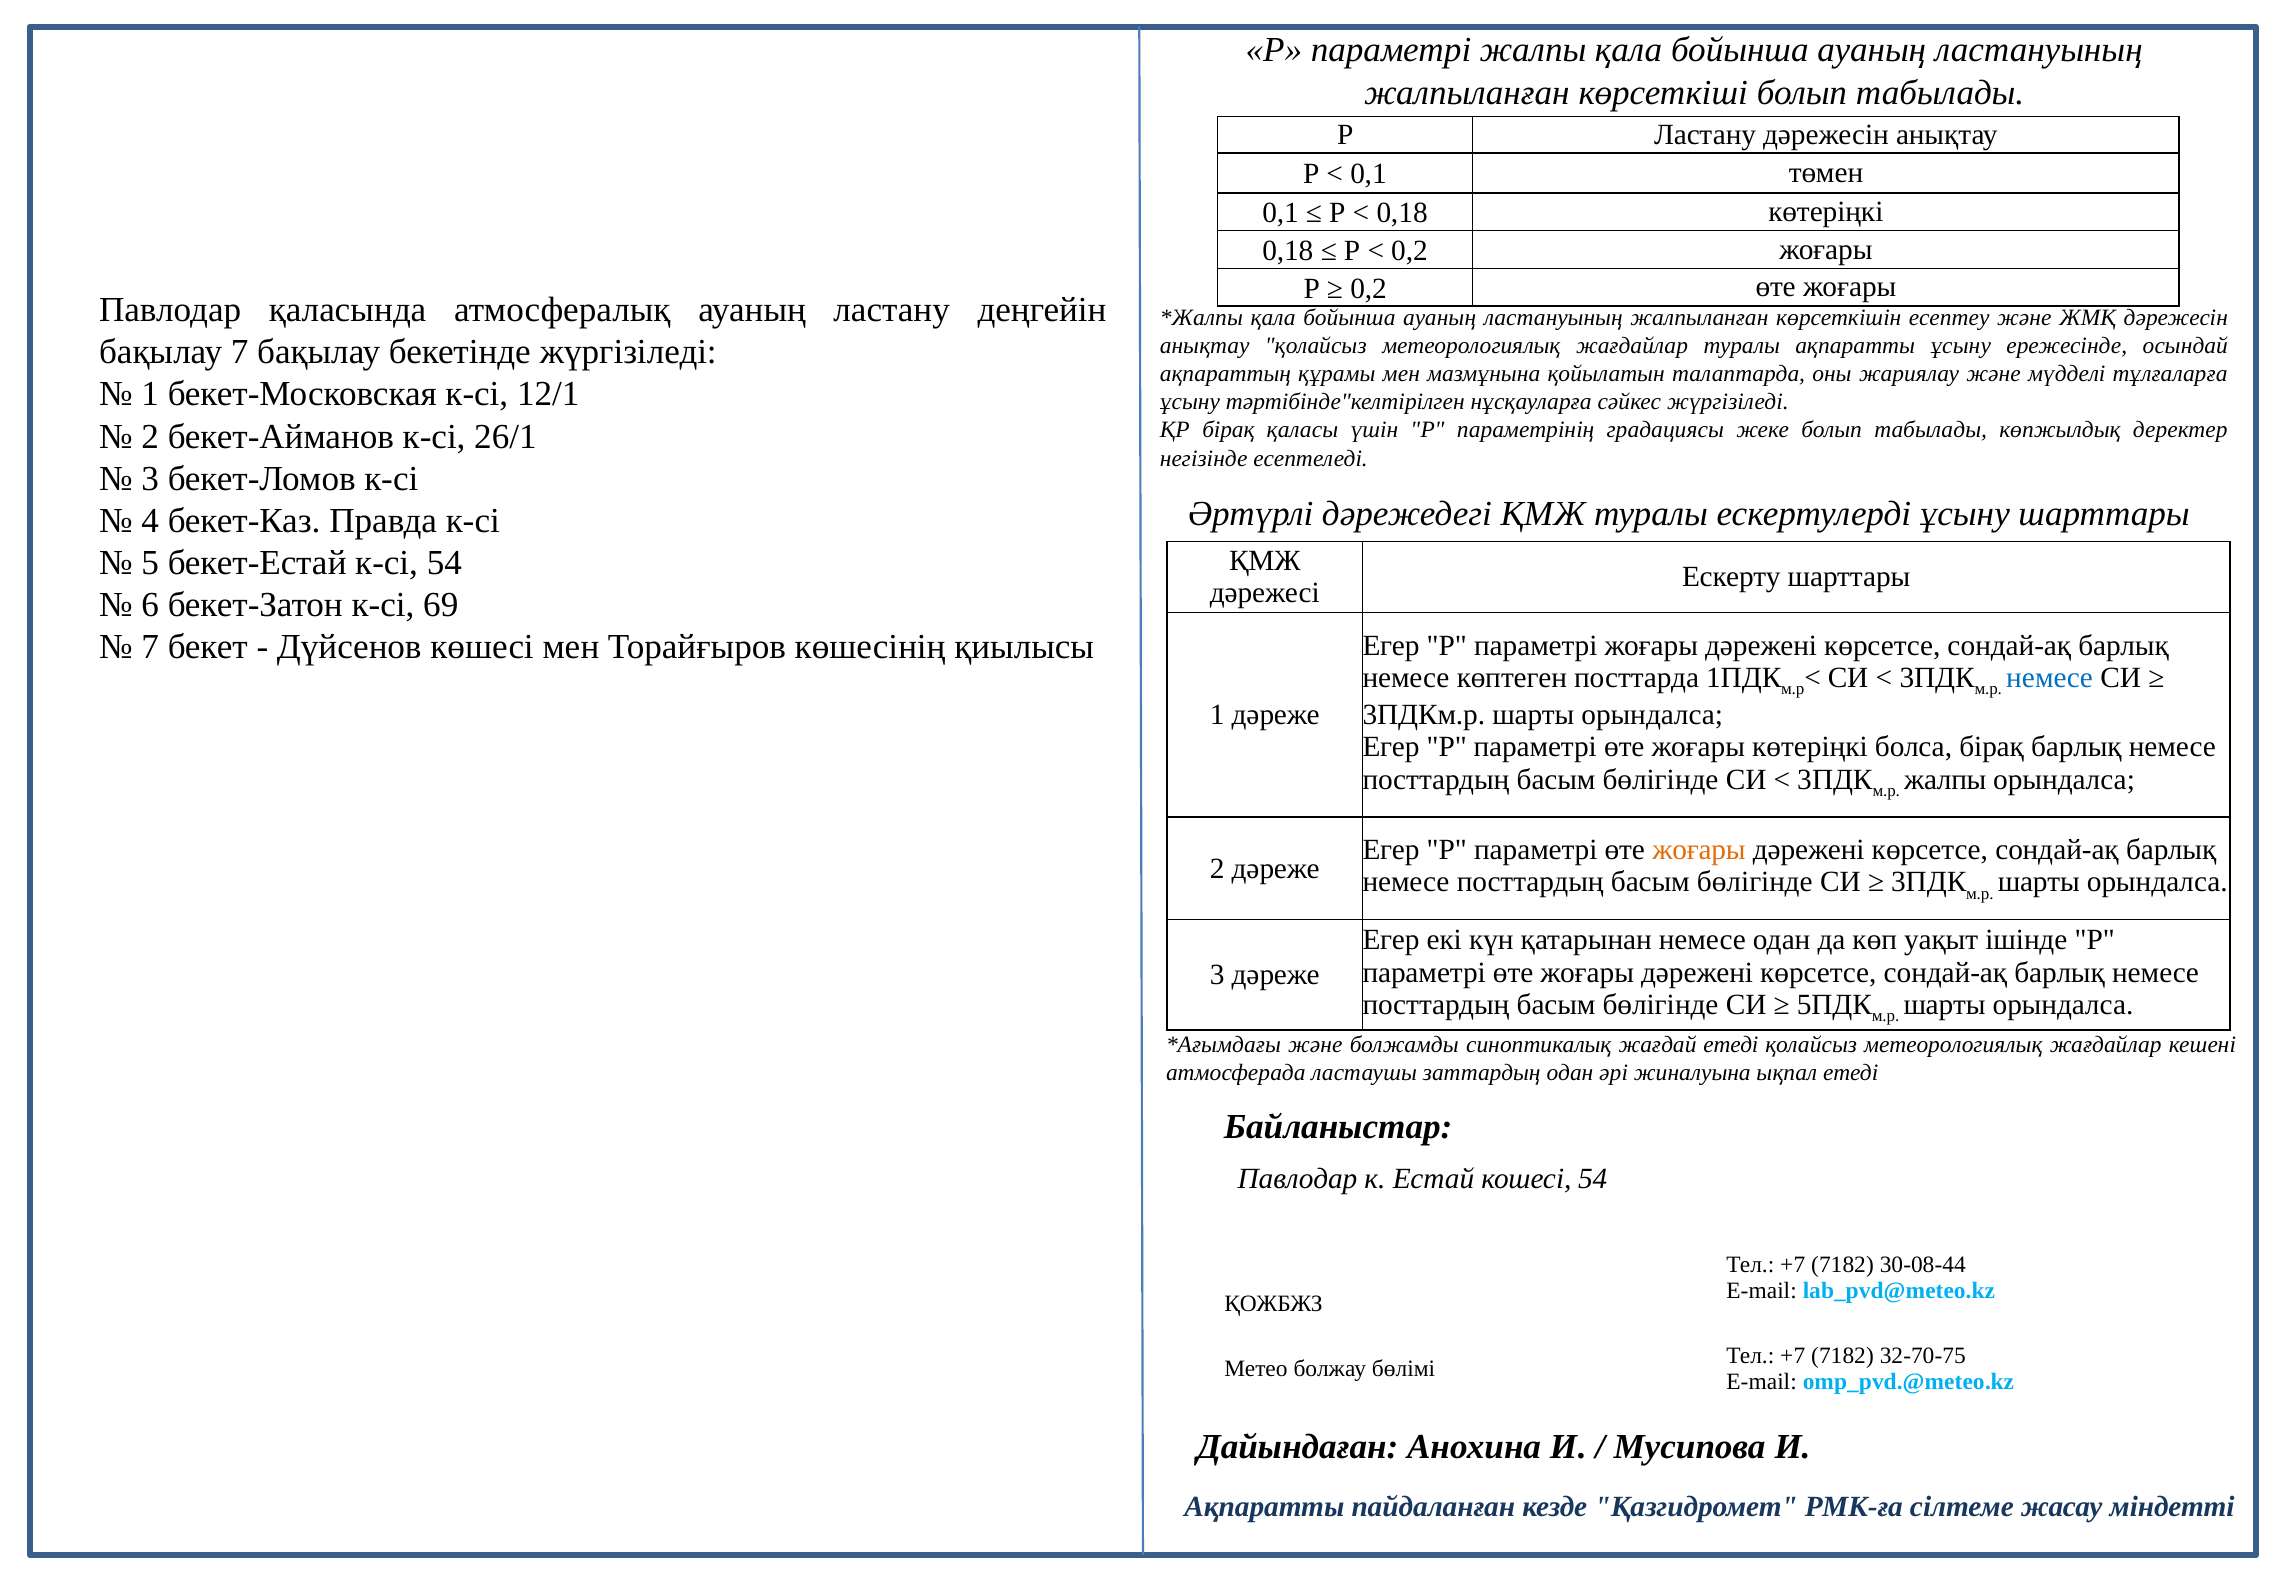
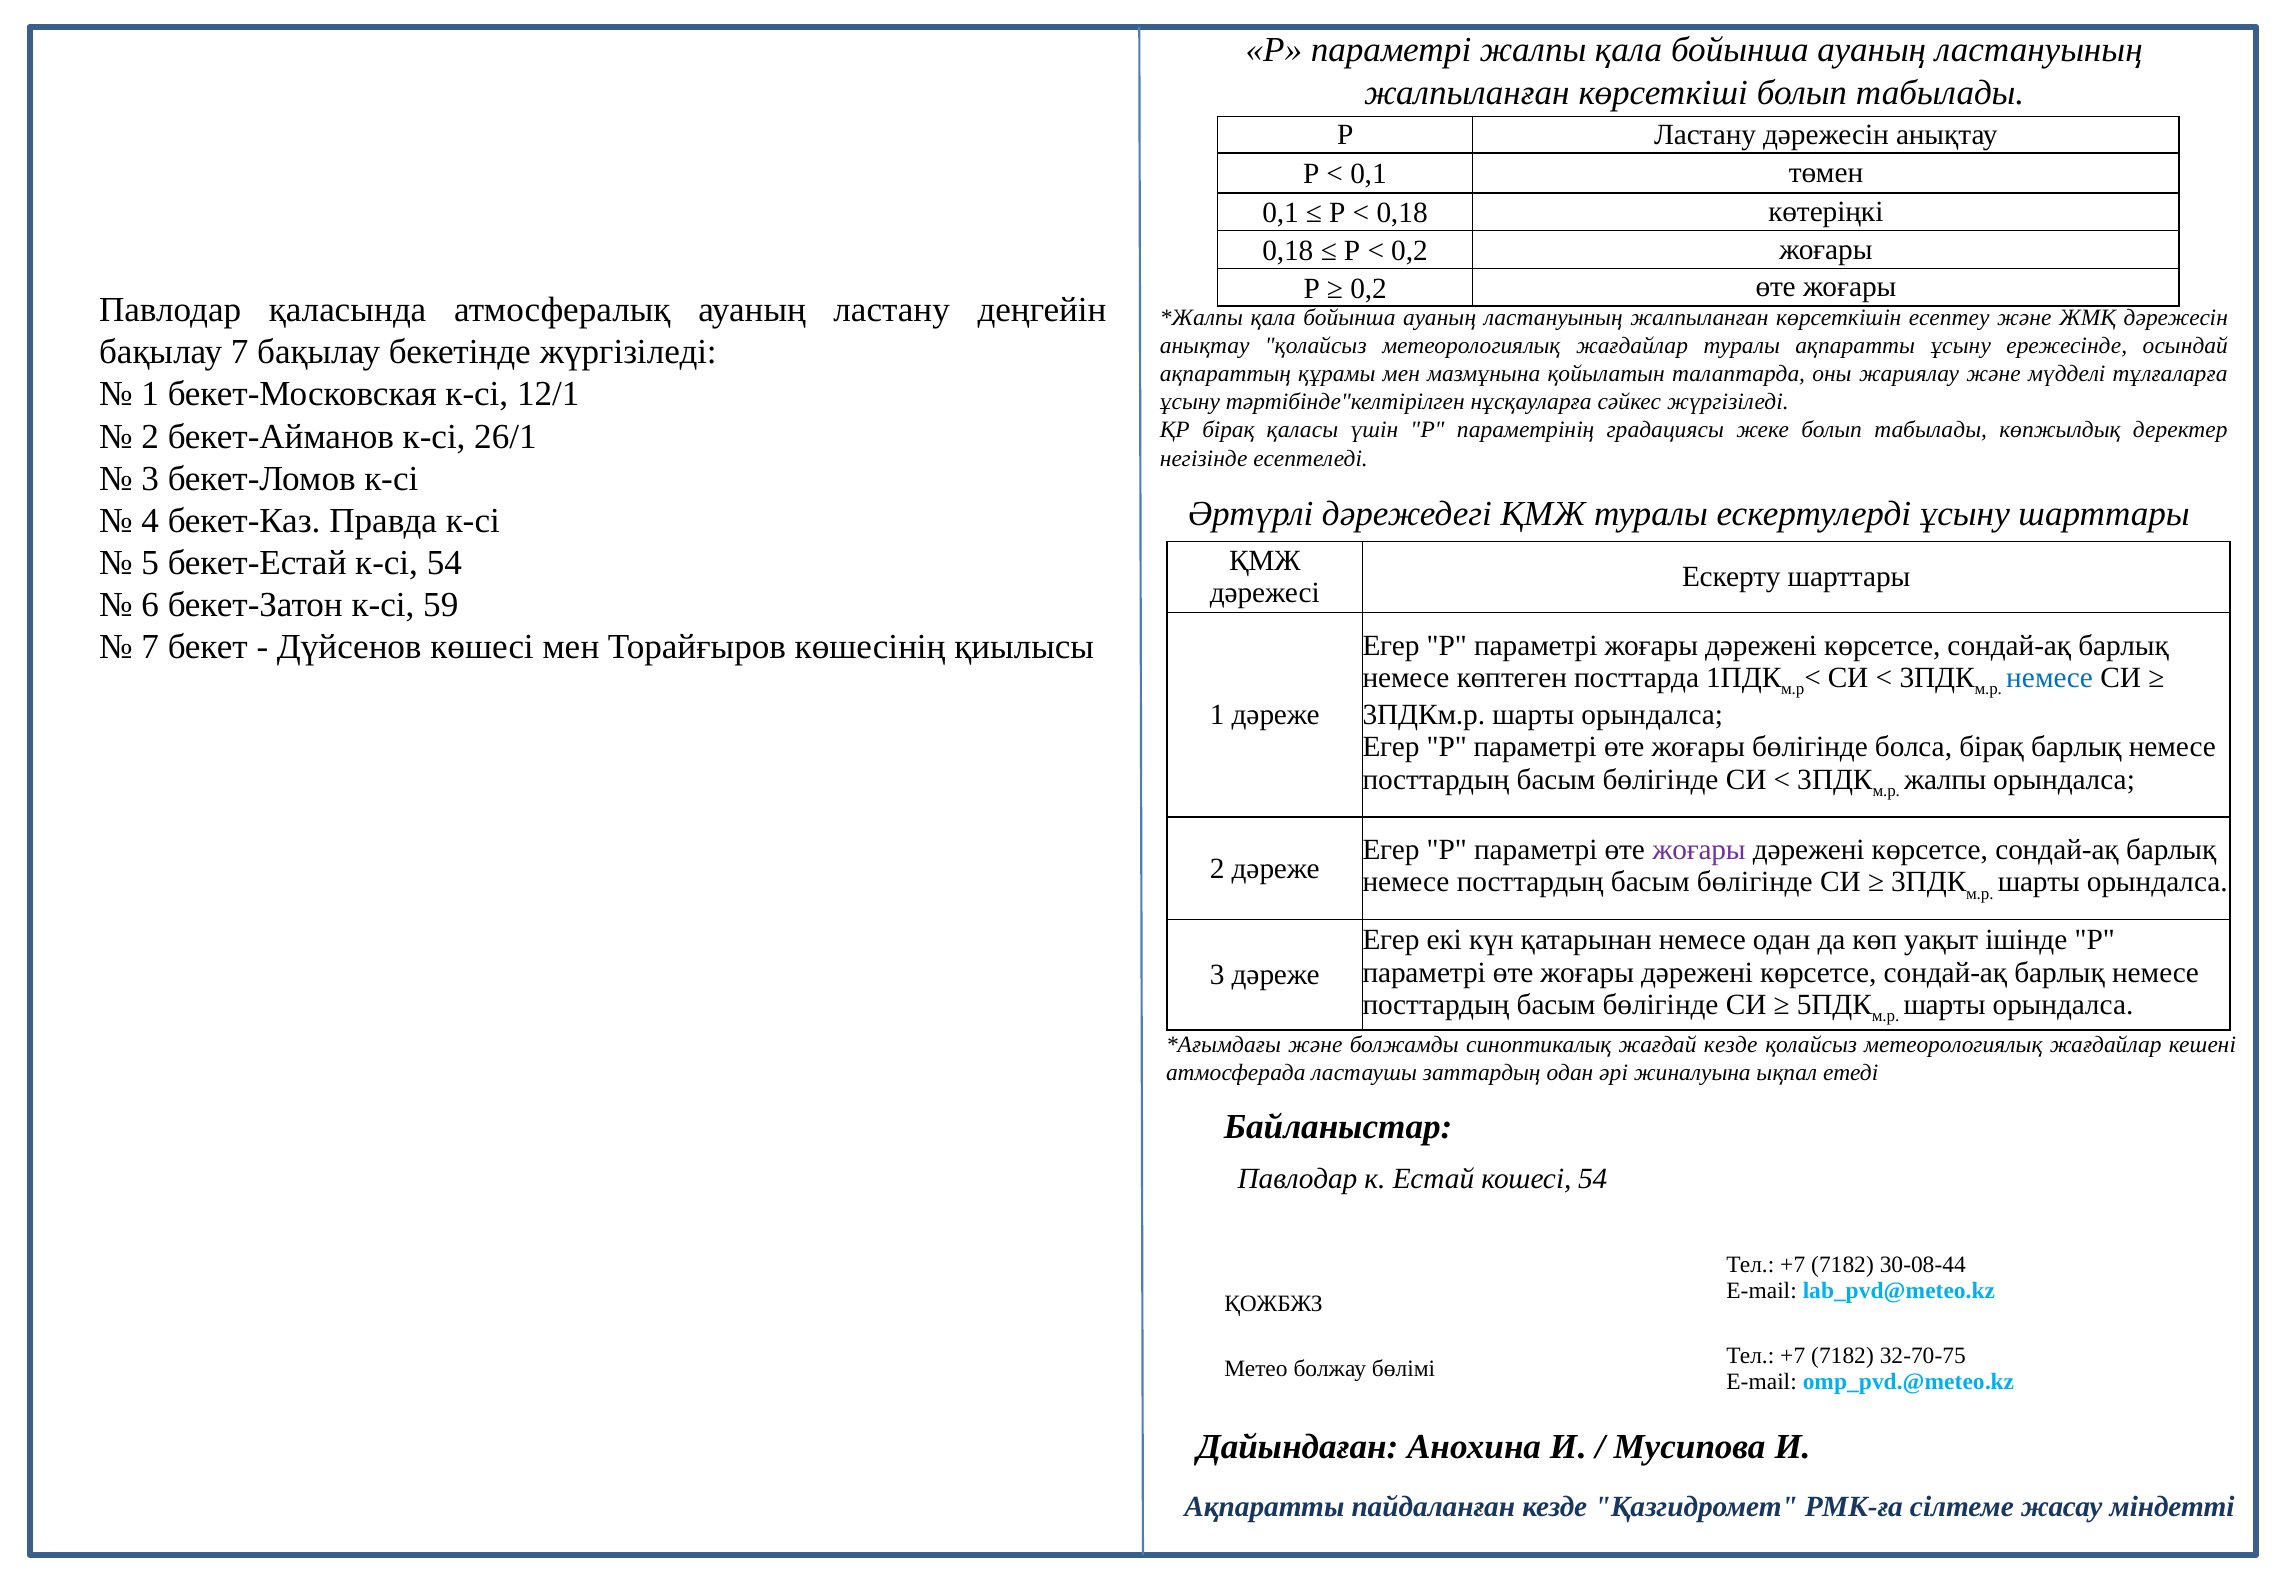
69: 69 -> 59 (441, 605)
жоғары көтеріңкі: көтеріңкі -> бөлігінде (1810, 747)
жоғары colour: orange -> purple (1699, 850)
жағдай етеді: етеді -> кезде (1731, 1046)
